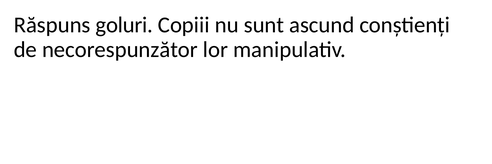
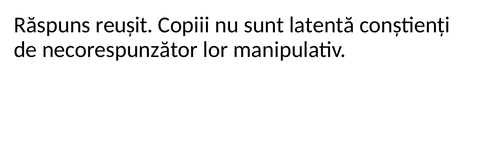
goluri: goluri -> reușit (124, 25)
ascund: ascund -> latentă (322, 25)
